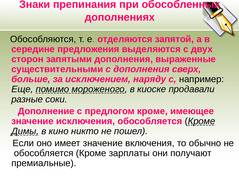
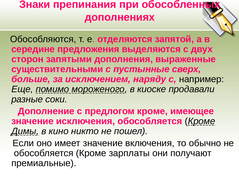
с дополнения: дополнения -> пустынные (141, 69)
